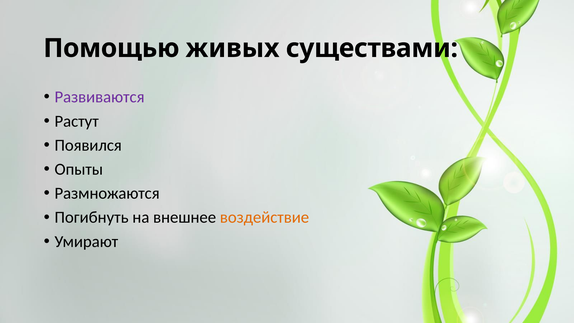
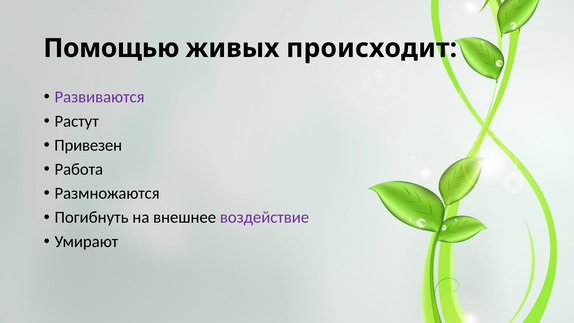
существами: существами -> происходит (372, 48)
Появился: Появился -> Привезен (88, 145)
Опыты: Опыты -> Работа (79, 169)
воздействие colour: orange -> purple (264, 217)
